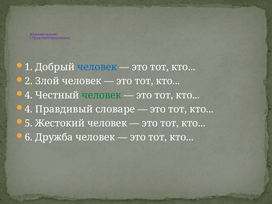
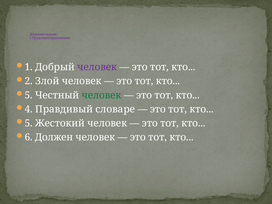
человек colour: blue -> purple (97, 67)
4: 4 -> 5 (29, 95)
Дружба: Дружба -> Должен (54, 137)
